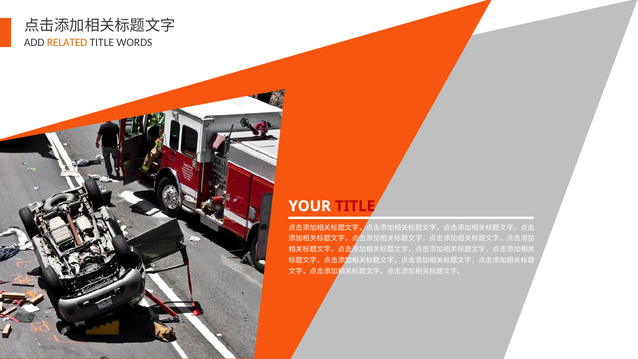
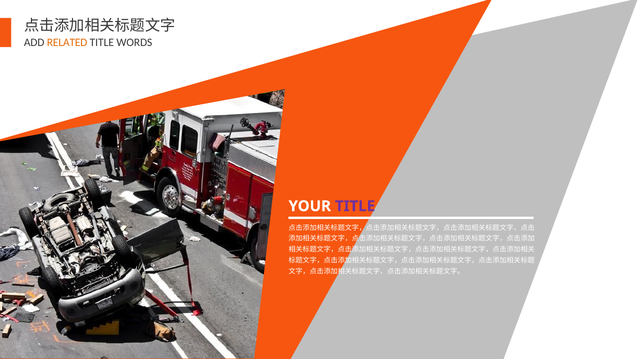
TITLE colour: red -> purple (355, 206)
